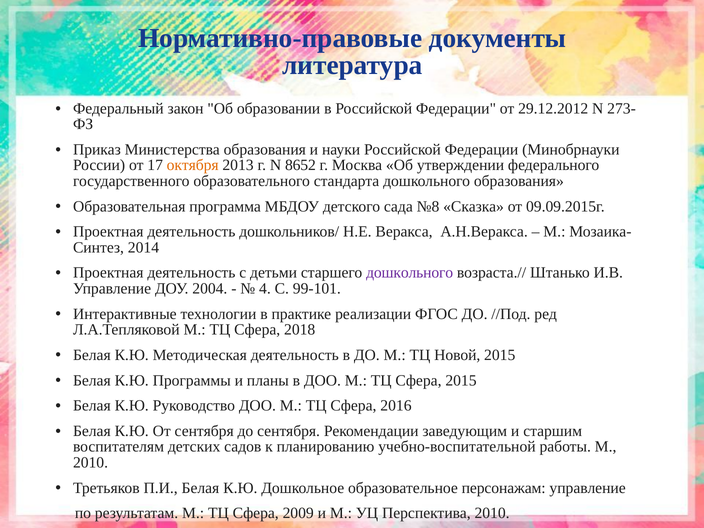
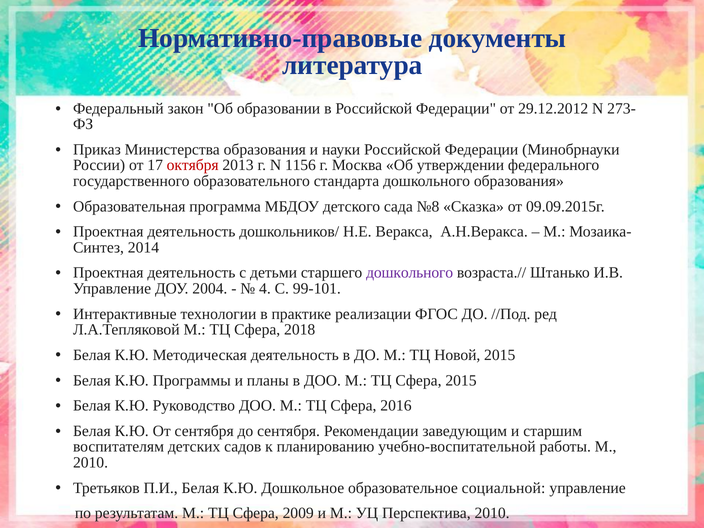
октября colour: orange -> red (193, 165)
8652: 8652 -> 1156 (300, 165)
персонажам: персонажам -> социальной (504, 488)
